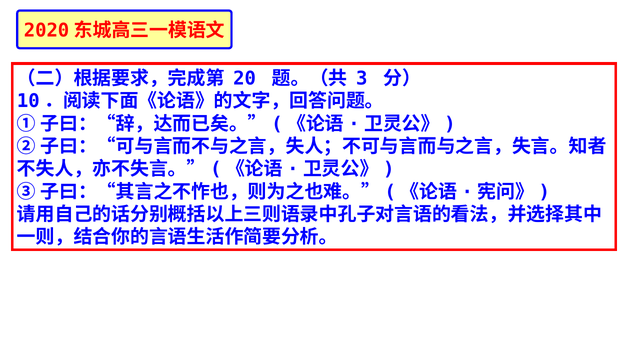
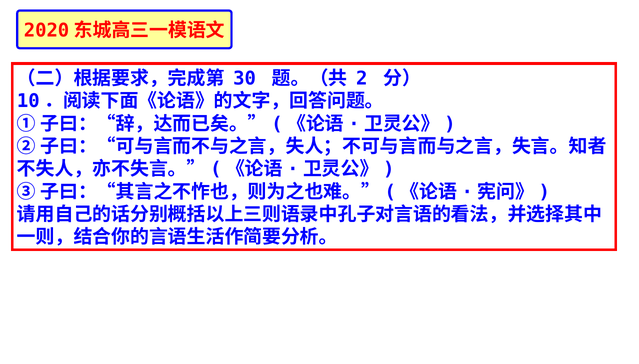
20: 20 -> 30 (245, 79)
3: 3 -> 2 (362, 79)
